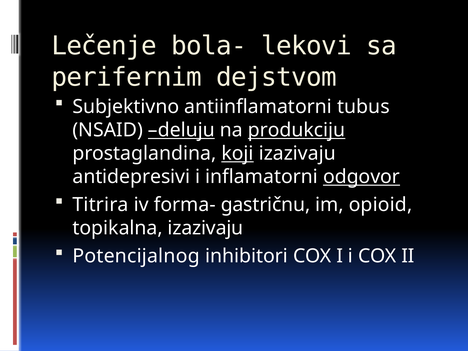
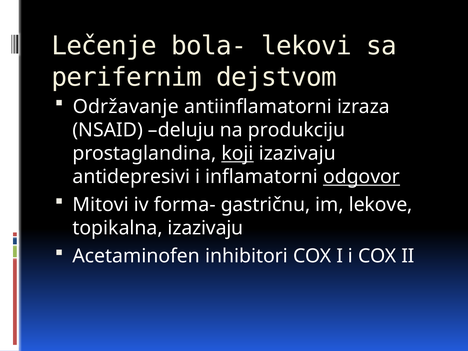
Subjektivno: Subjektivno -> Održavanje (126, 107)
tubus: tubus -> izraza (363, 107)
deluju underline: present -> none (181, 130)
produkciju underline: present -> none (297, 130)
Titrira: Titrira -> Mitovi (101, 205)
opioid: opioid -> lekove (381, 205)
Potencijalnog: Potencijalnog -> Acetaminofen (136, 256)
